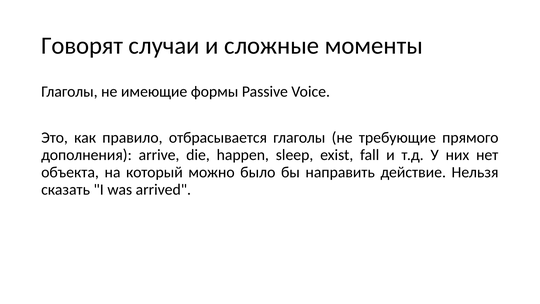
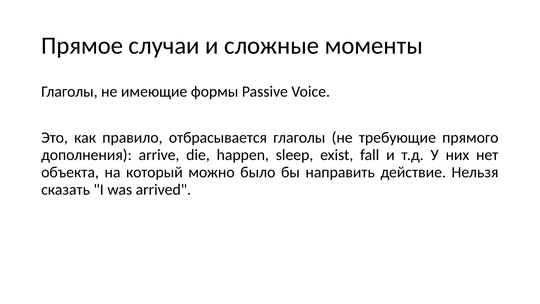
Говорят: Говорят -> Прямое (82, 46)
